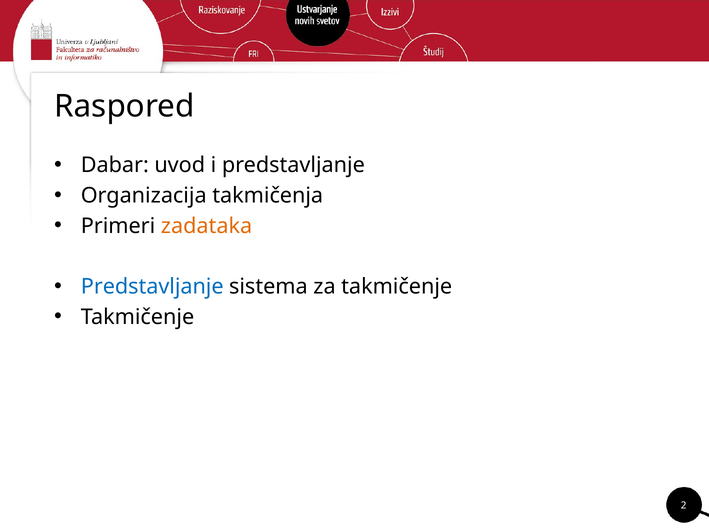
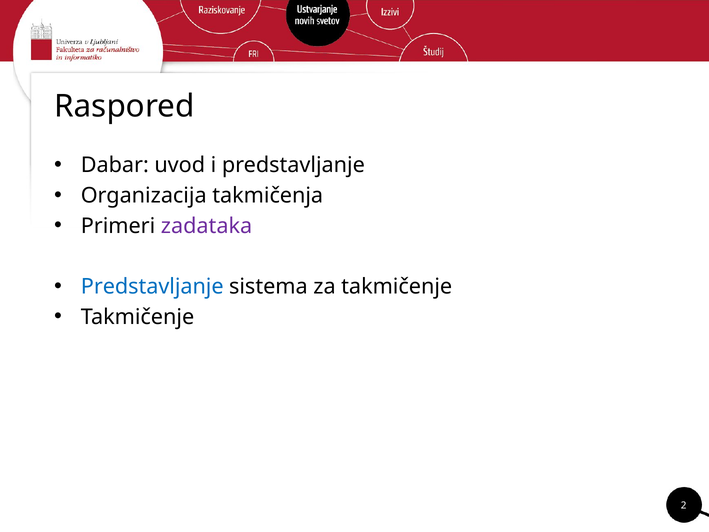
zadataka colour: orange -> purple (207, 226)
